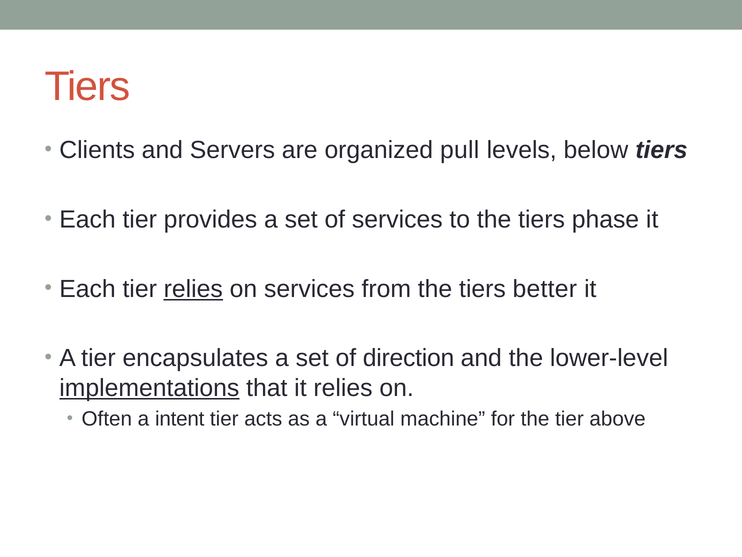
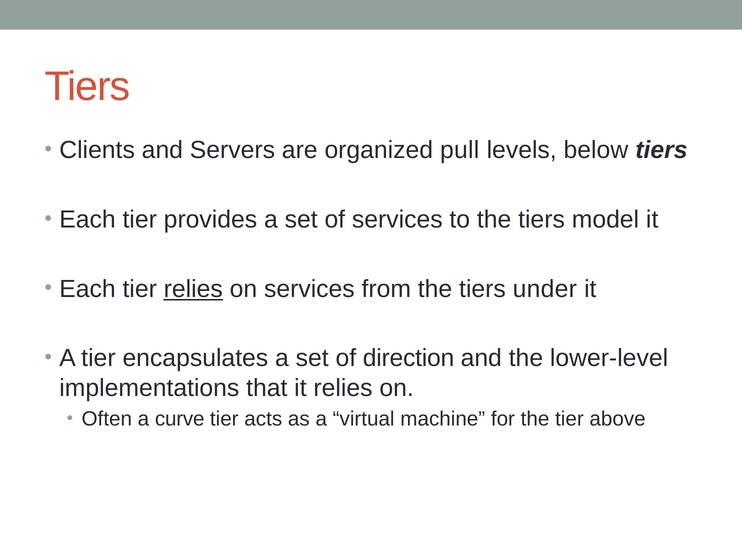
phase: phase -> model (605, 219)
better: better -> under (545, 289)
implementations underline: present -> none (149, 388)
intent: intent -> curve (180, 419)
